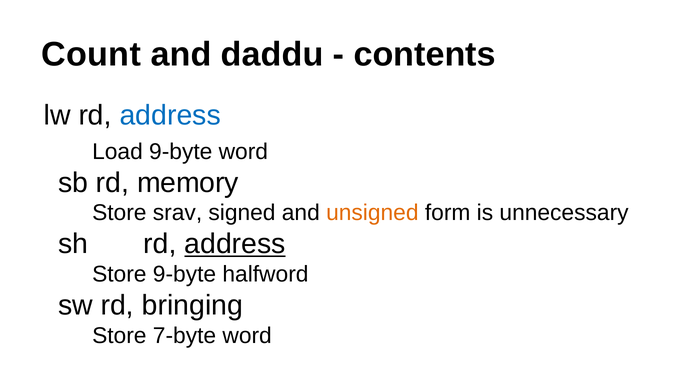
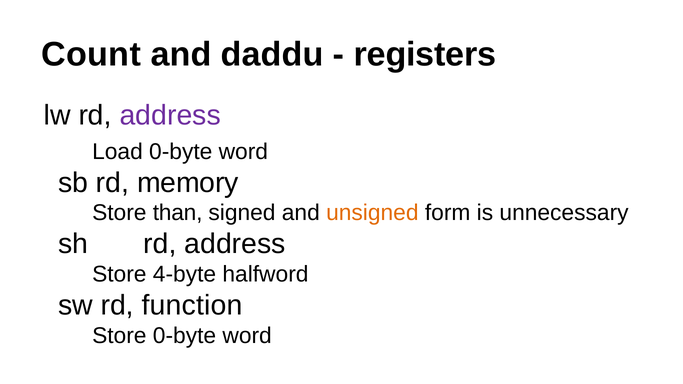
contents: contents -> registers (425, 54)
address colour: blue -> purple (170, 116)
Load 9-byte: 9-byte -> 0-byte (181, 152)
srav: srav -> than (178, 213)
address underline: present -> none (235, 244)
Store 9-byte: 9-byte -> 4-byte (184, 275)
bringing: bringing -> function (192, 306)
Store 7-byte: 7-byte -> 0-byte (184, 336)
